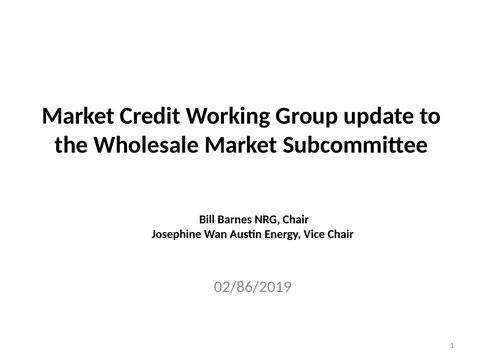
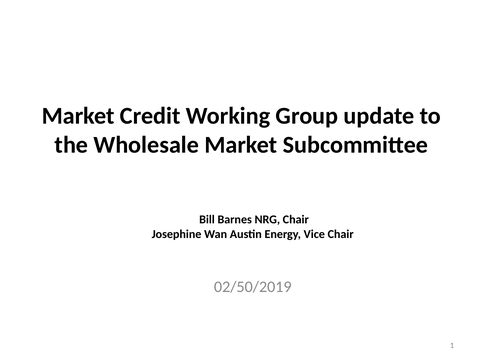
02/86/2019: 02/86/2019 -> 02/50/2019 (253, 287)
